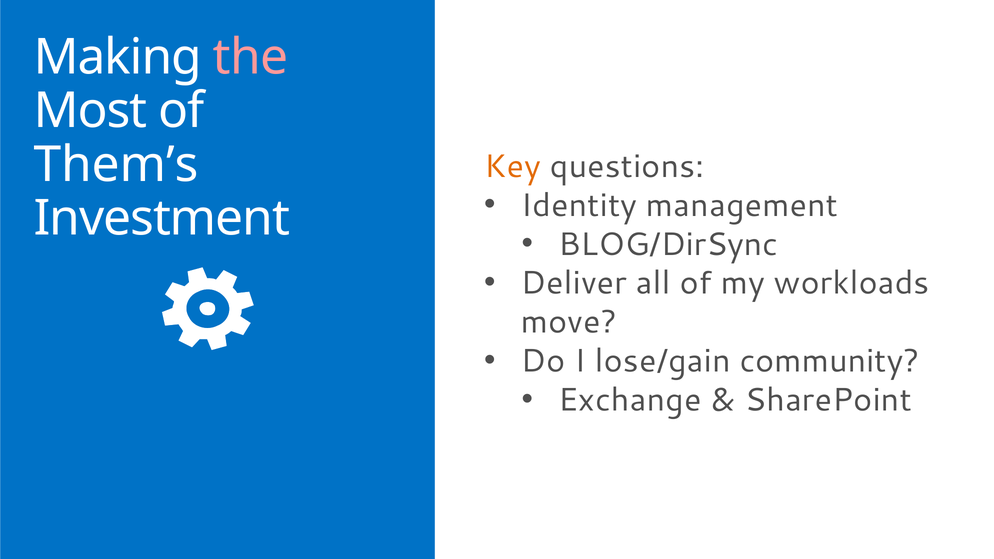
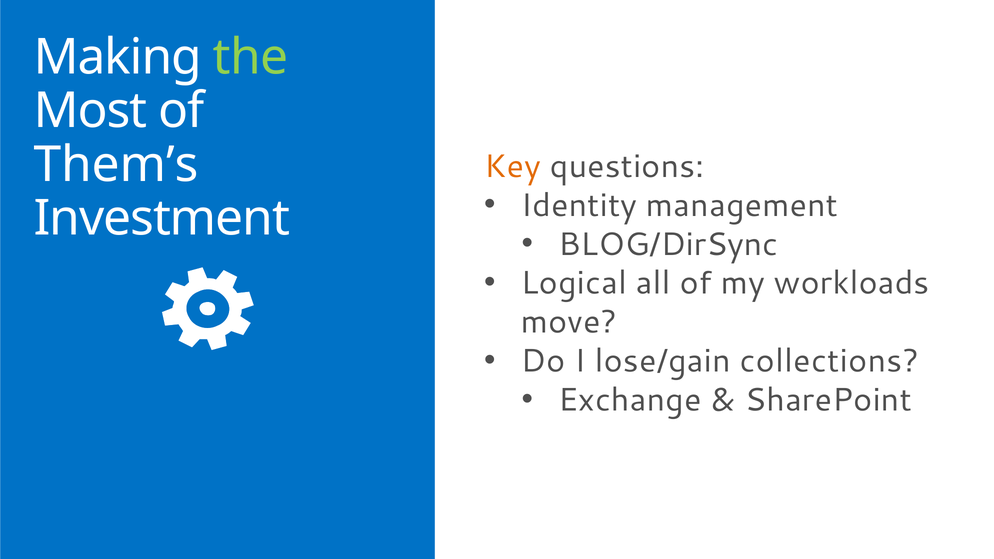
the colour: pink -> light green (250, 57)
Deliver: Deliver -> Logical (574, 283)
community: community -> collections (829, 361)
